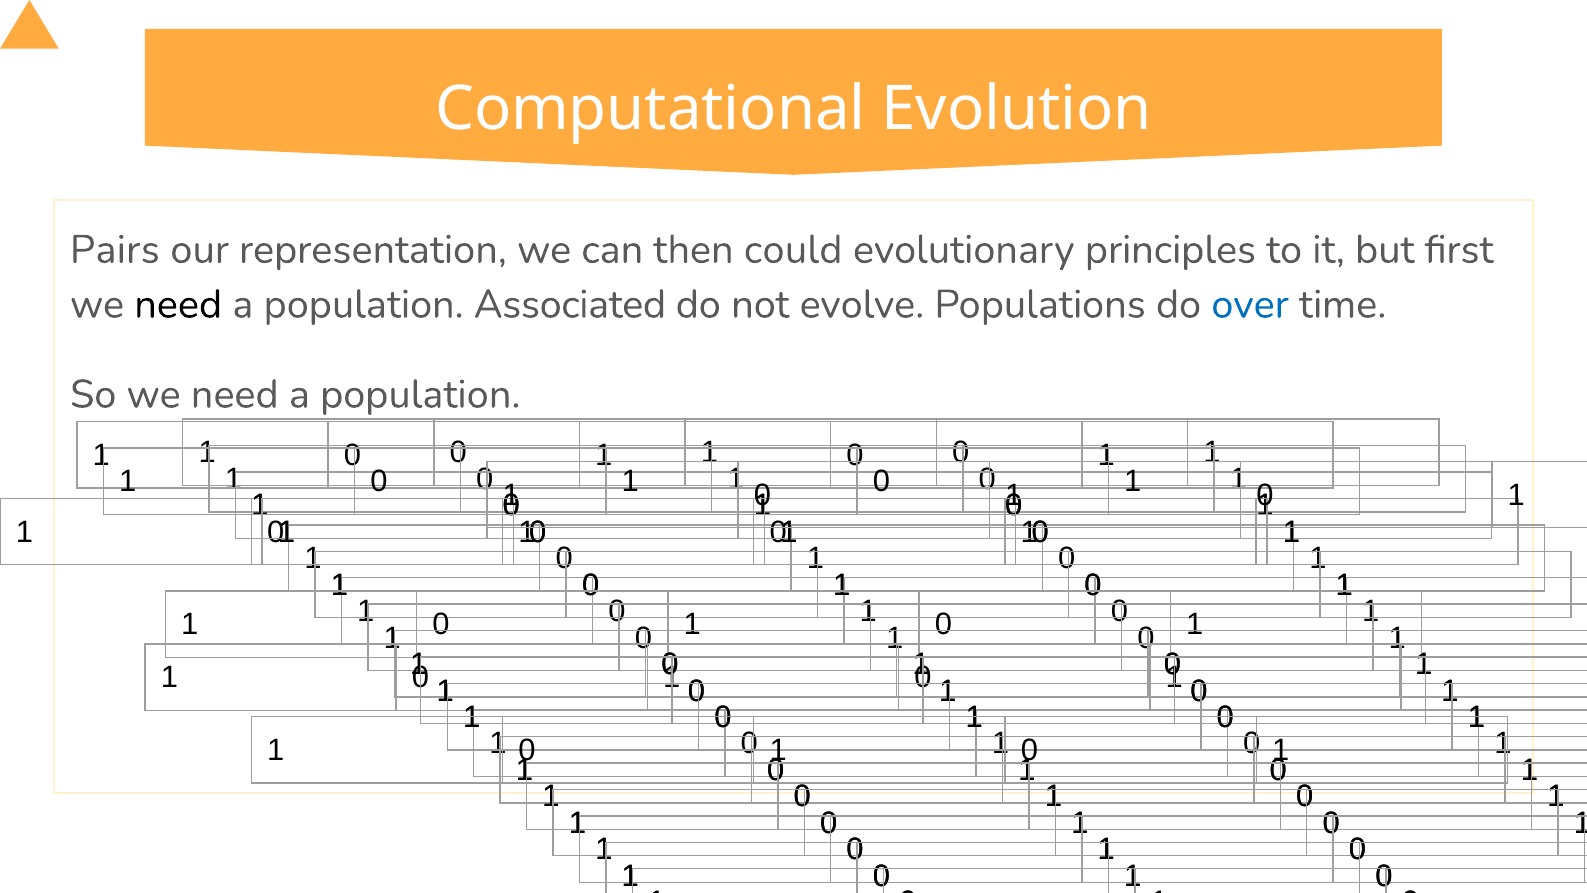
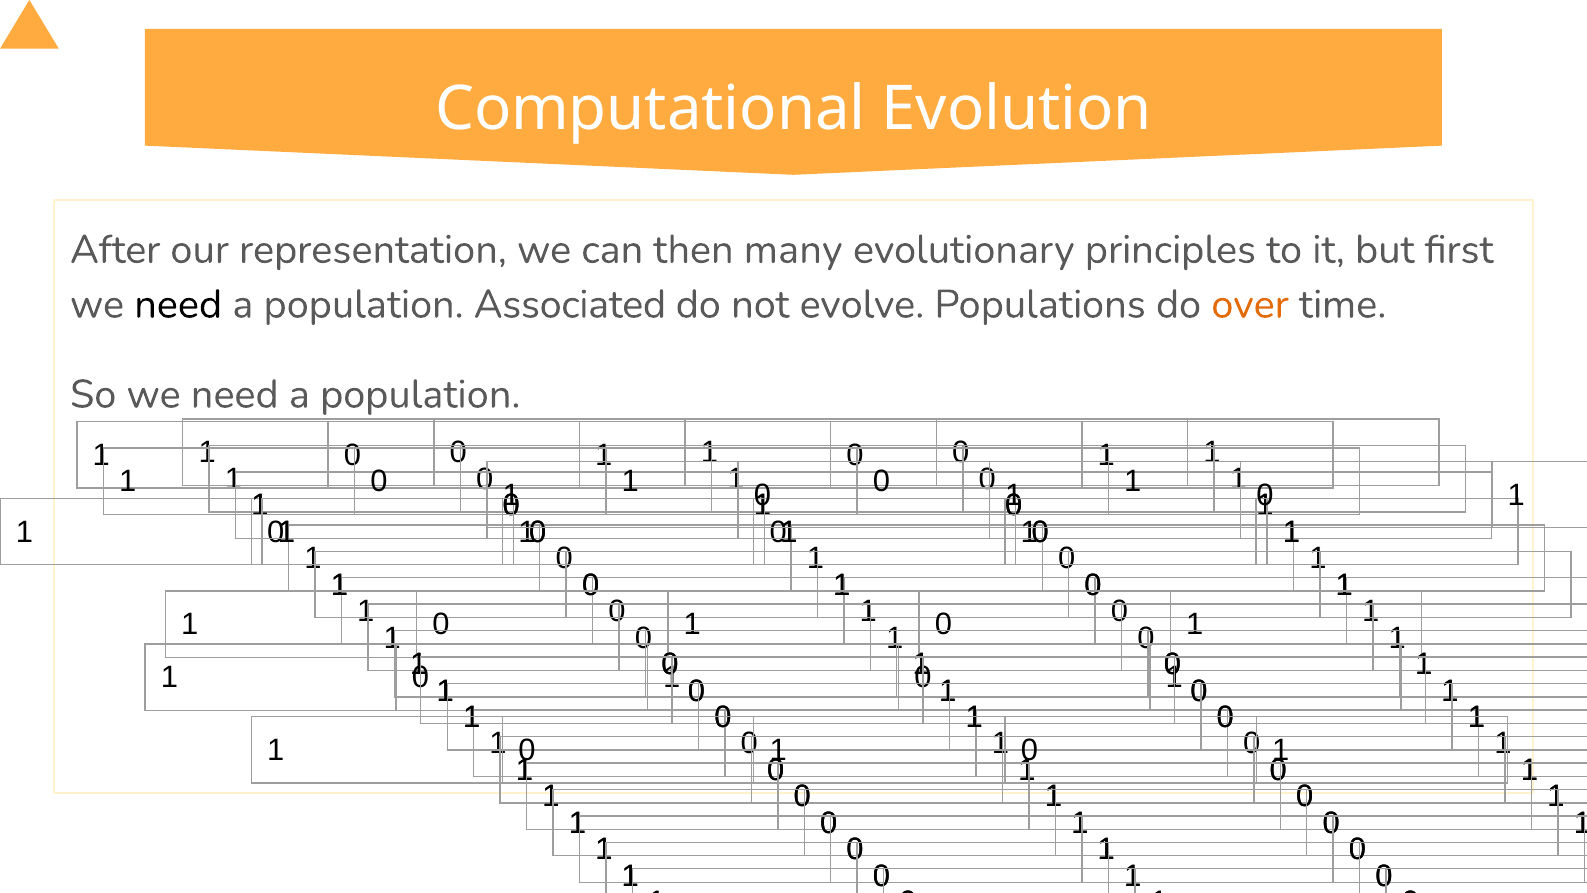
Pairs: Pairs -> After (115, 250)
could: could -> many (793, 250)
over colour: blue -> orange (1250, 304)
